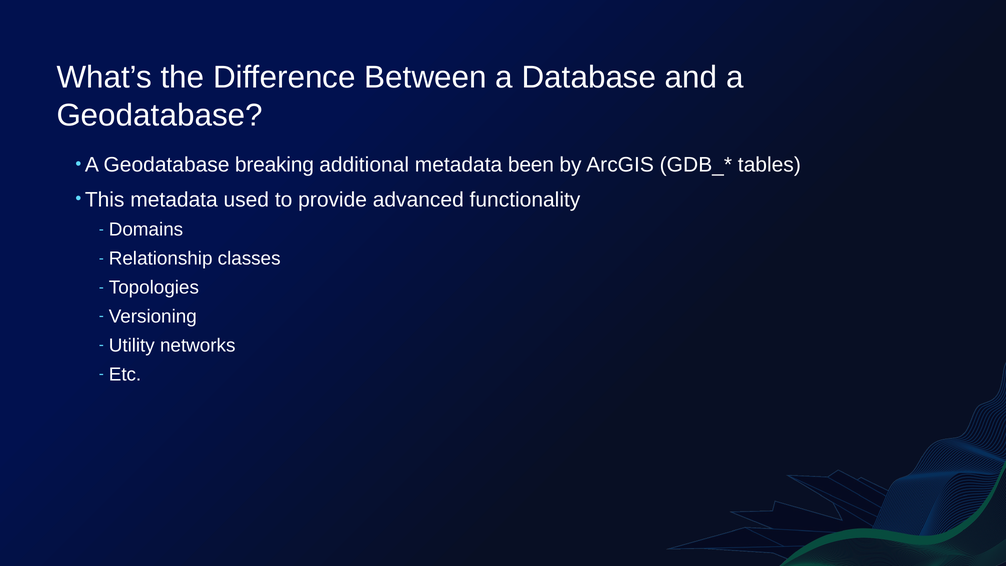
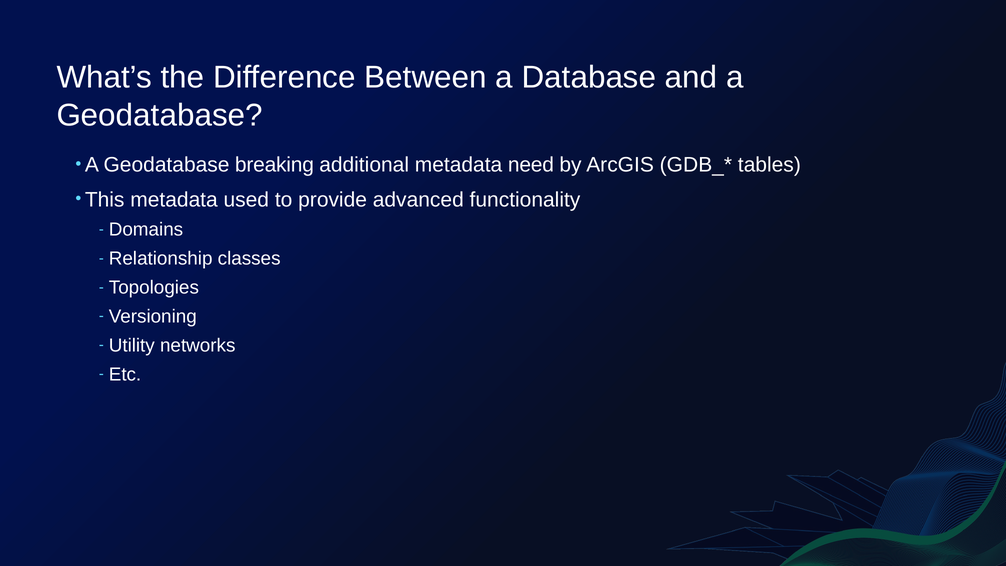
been: been -> need (531, 165)
